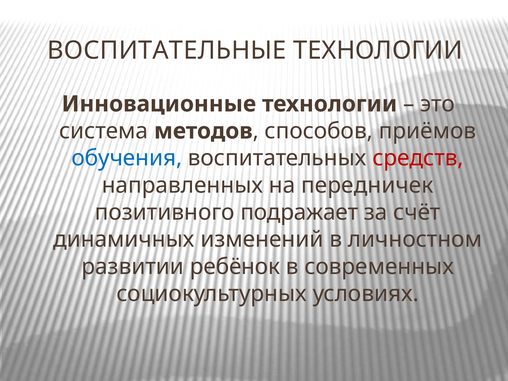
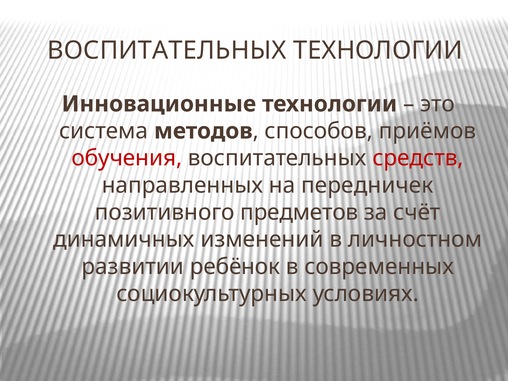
ВОСПИТАТЕЛЬНЫЕ: ВОСПИТАТЕЛЬНЫЕ -> ВОСПИТАТЕЛЬНЫХ (167, 50)
обучения colour: blue -> red (127, 158)
подражает: подражает -> предметов (299, 212)
